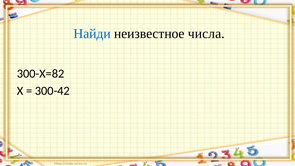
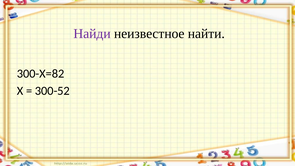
Найди colour: blue -> purple (92, 34)
числа: числа -> найти (206, 34)
300-42: 300-42 -> 300-52 (52, 91)
